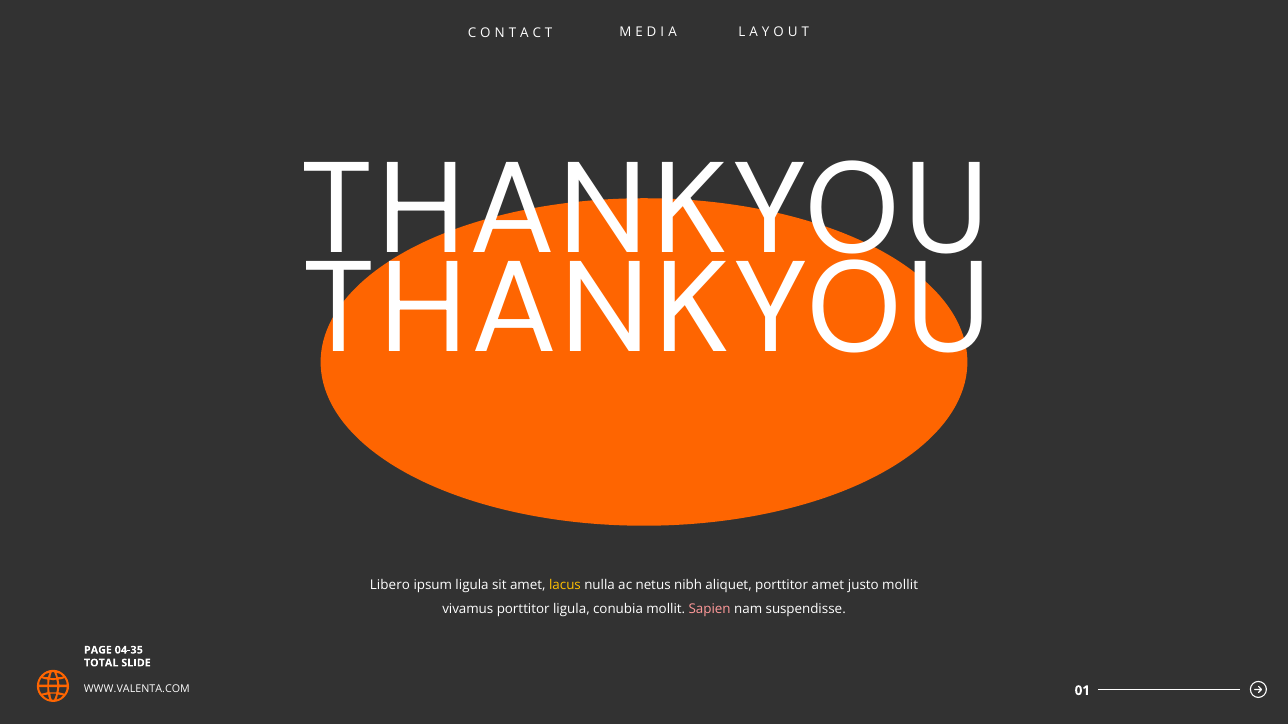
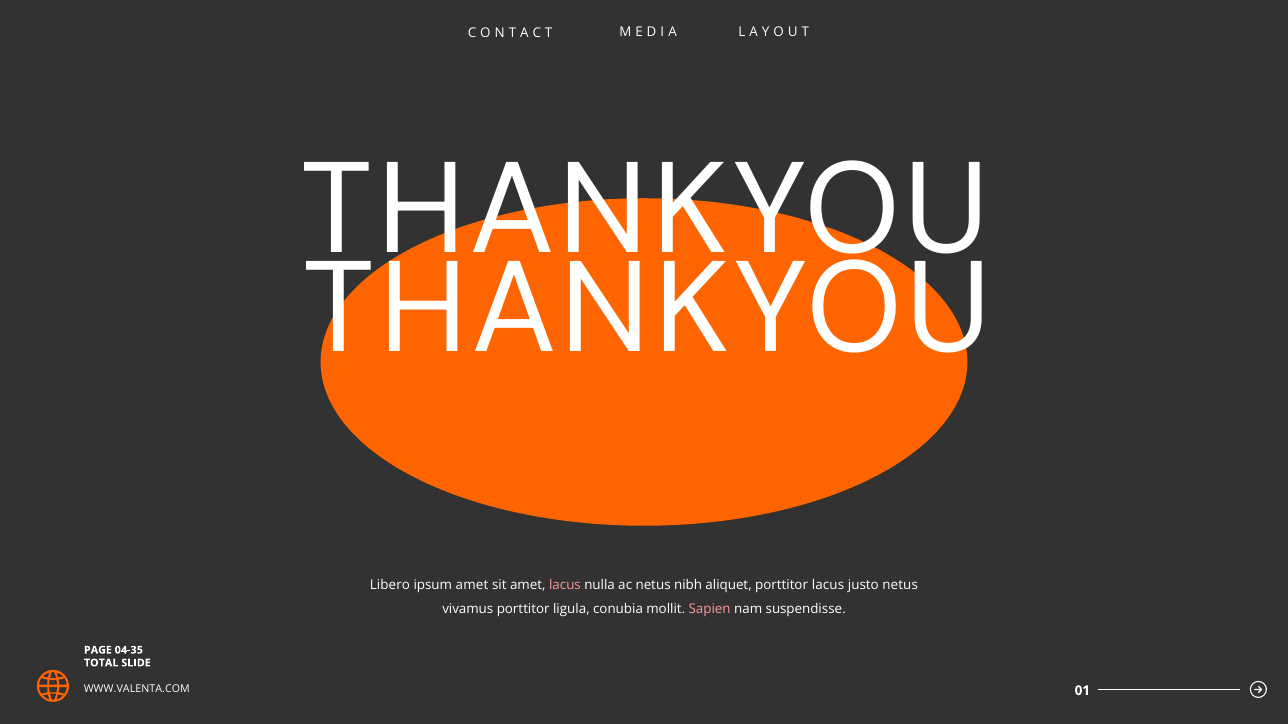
ipsum ligula: ligula -> amet (472, 586)
lacus colour: yellow -> pink (565, 586)
porttitor amet: amet -> lacus (828, 586)
justo mollit: mollit -> netus (900, 586)
